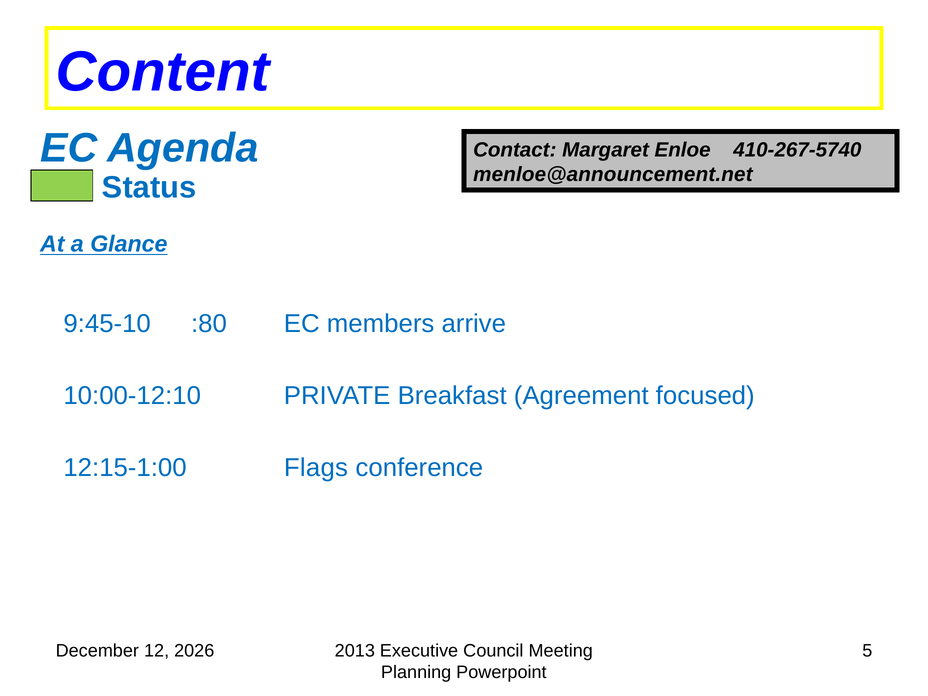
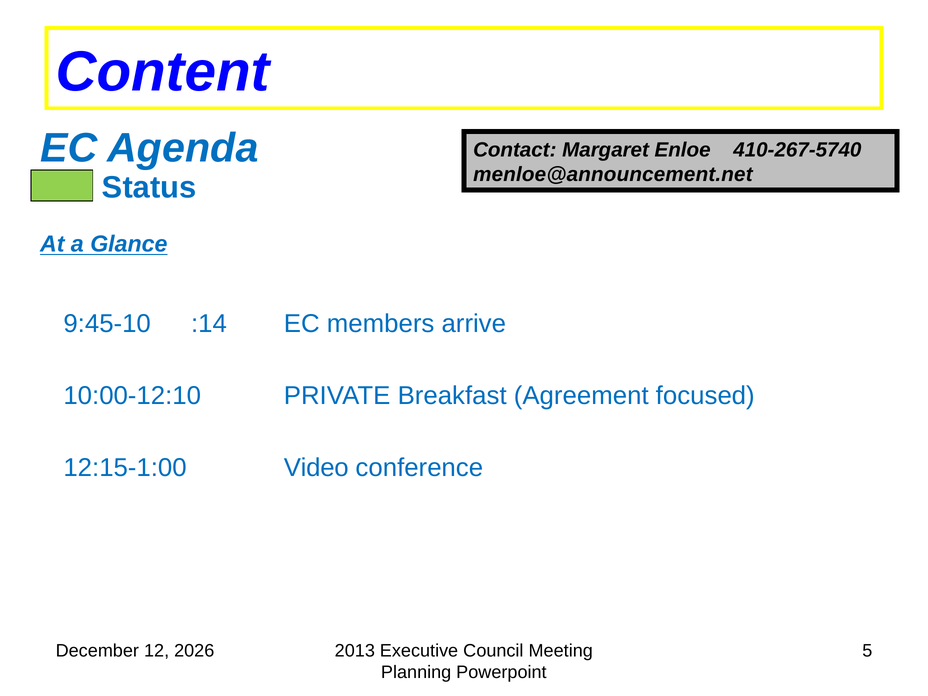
:80: :80 -> :14 (209, 324)
Flags: Flags -> Video (316, 468)
